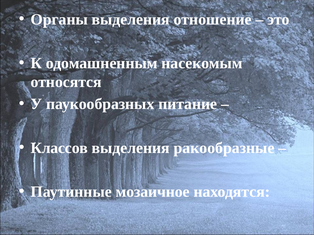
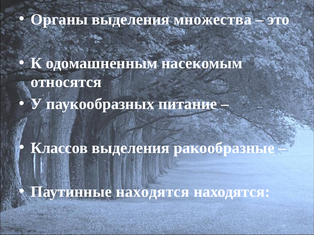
отношение: отношение -> множества (213, 19)
Паутинные мозаичное: мозаичное -> находятся (153, 192)
